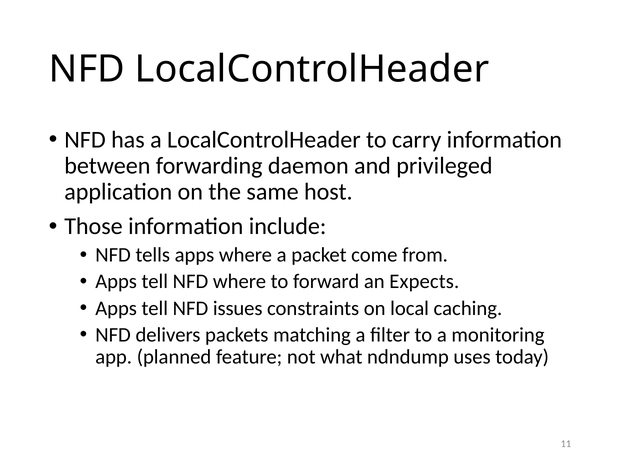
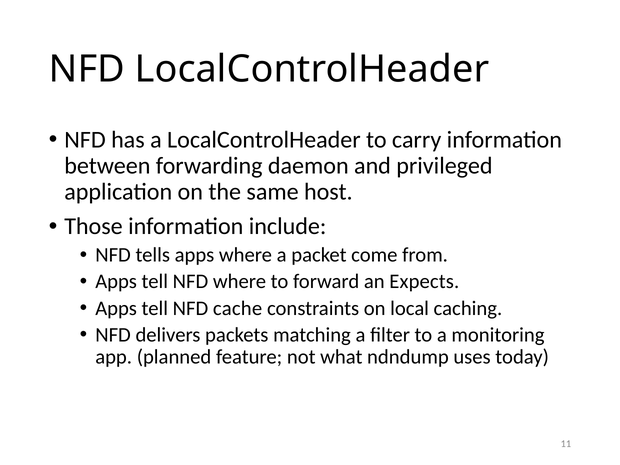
issues: issues -> cache (238, 308)
